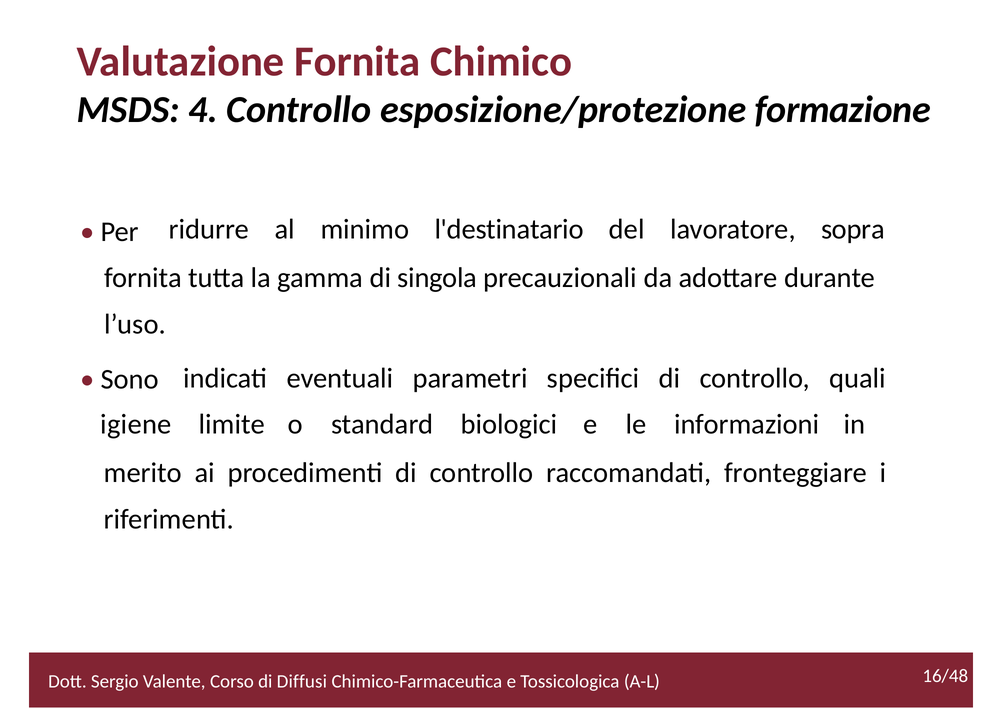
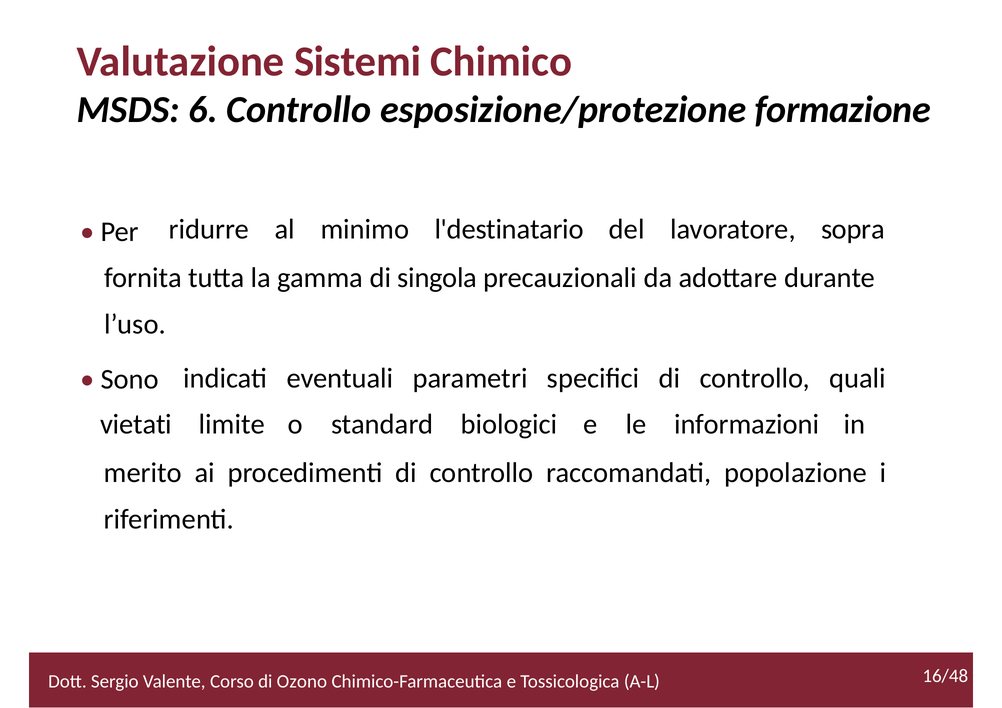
Valutazione Fornita: Fornita -> Sistemi (358, 62)
4: 4 -> 6 (203, 110)
igiene: igiene -> vietati (136, 425)
fronteggiare: fronteggiare -> popolazione (796, 473)
Diffusi: Diffusi -> Ozono (302, 682)
